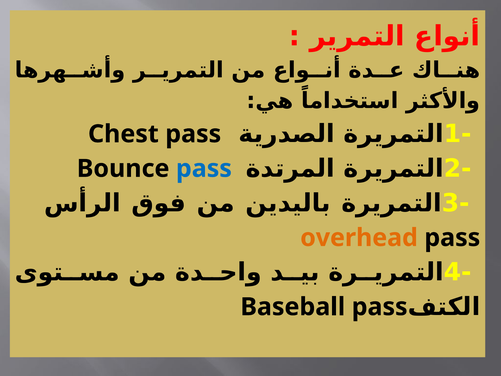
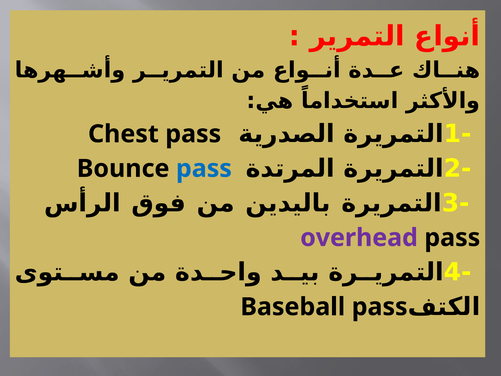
overhead colour: orange -> purple (359, 238)
